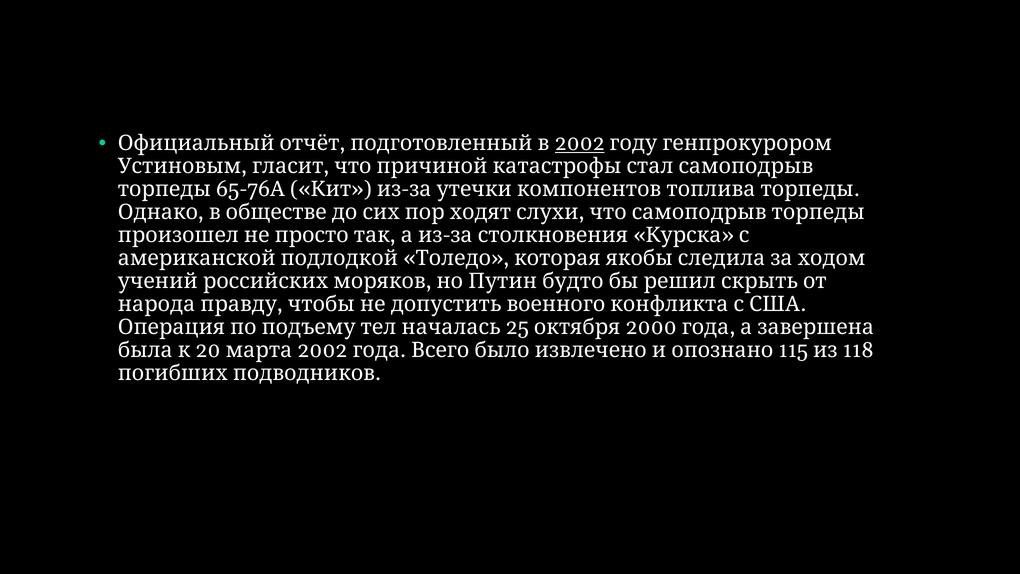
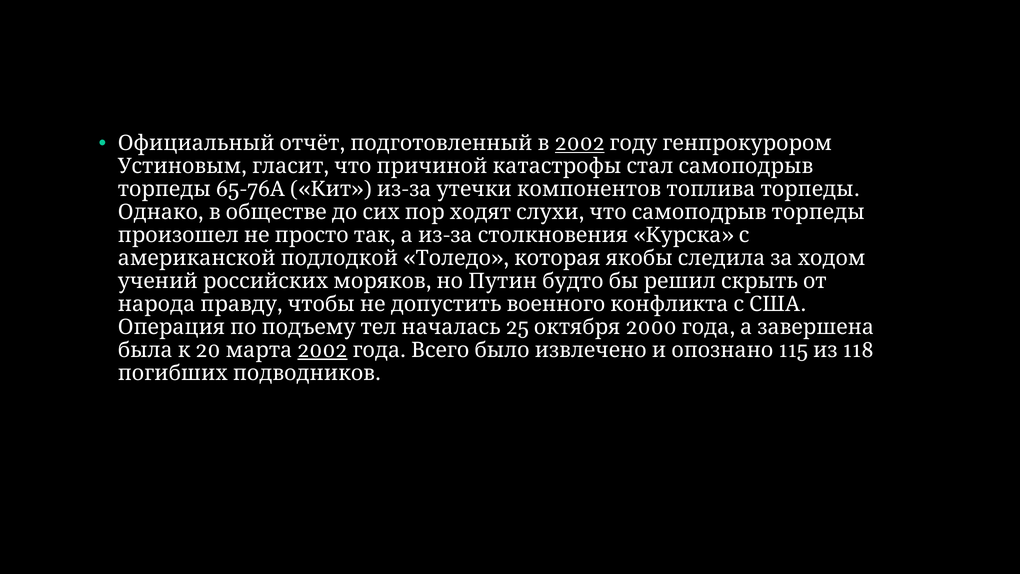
2002 underline: none -> present (322, 350)
